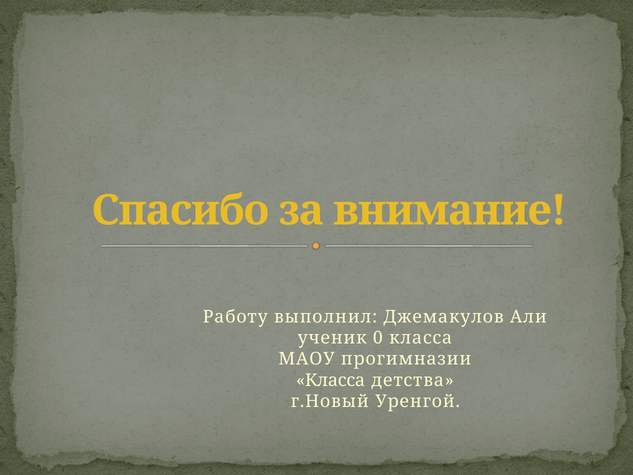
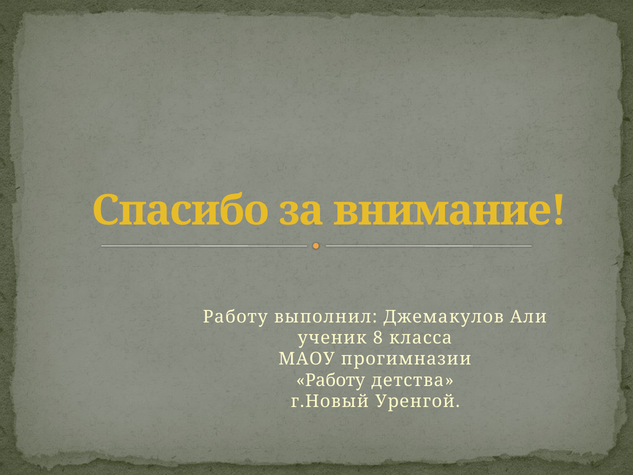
0: 0 -> 8 (378, 338)
Класса: Класса -> Работу (331, 380)
